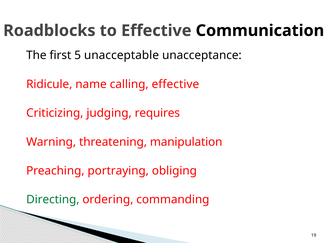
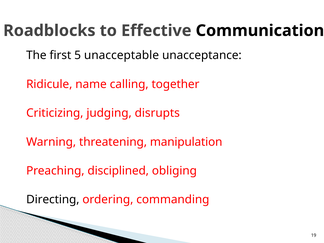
calling effective: effective -> together (176, 84)
requires: requires -> disrupts (157, 113)
portraying: portraying -> disciplined (118, 171)
Directing colour: green -> black (53, 200)
